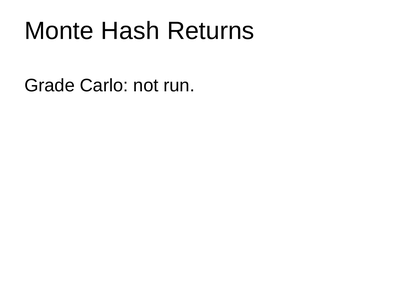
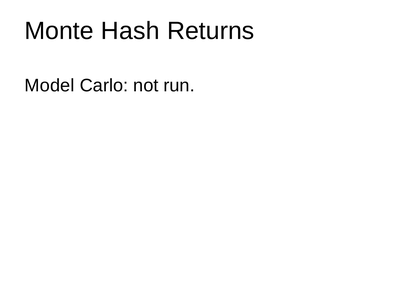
Grade: Grade -> Model (50, 86)
